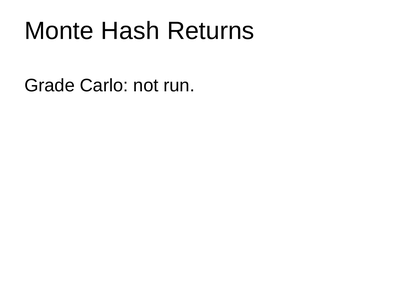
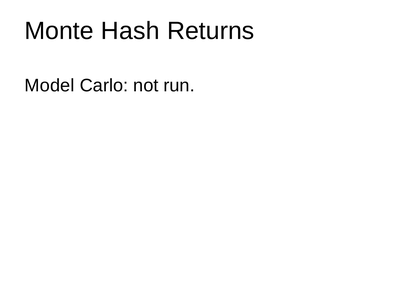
Grade: Grade -> Model (50, 86)
